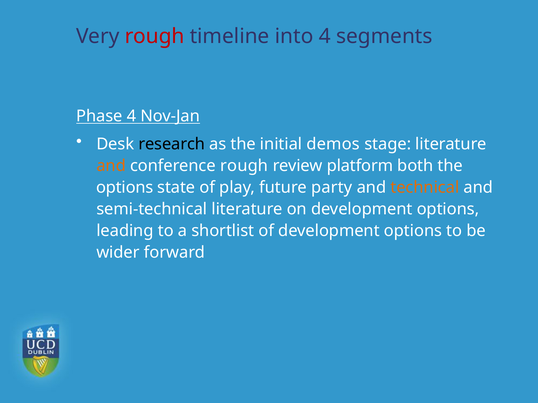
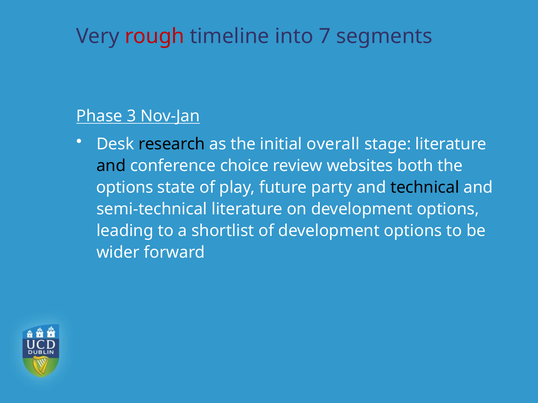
into 4: 4 -> 7 (325, 36)
Phase 4: 4 -> 3 (131, 116)
demos: demos -> overall (333, 144)
and colour: orange -> black (111, 166)
conference rough: rough -> choice (244, 166)
platform: platform -> websites (360, 166)
technical colour: orange -> black (425, 188)
